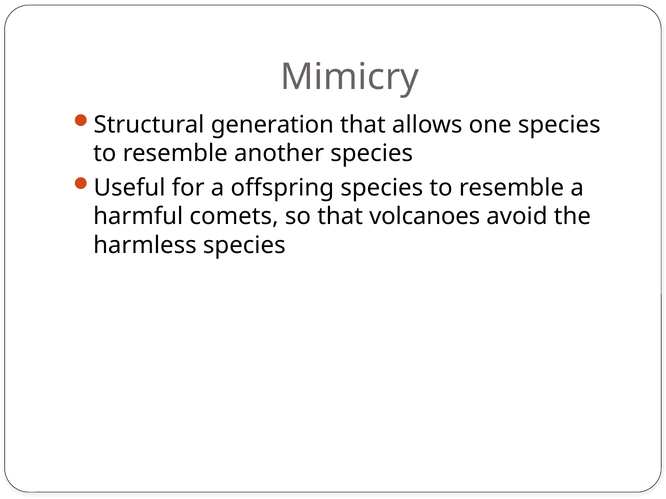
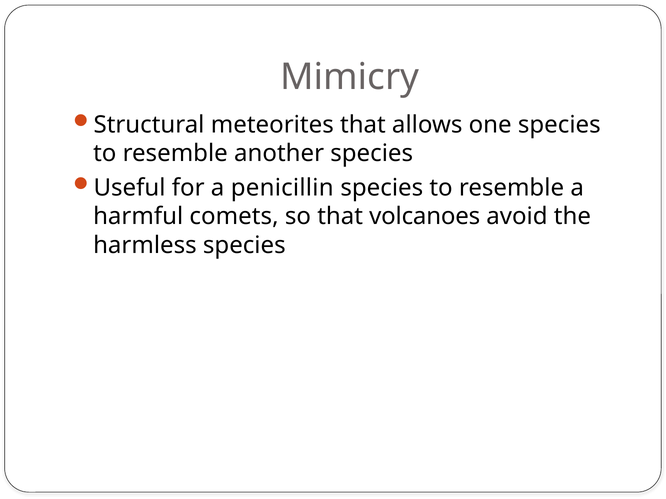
generation: generation -> meteorites (272, 125)
offspring: offspring -> penicillin (282, 188)
